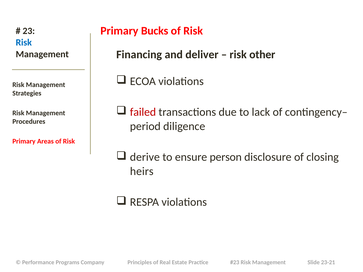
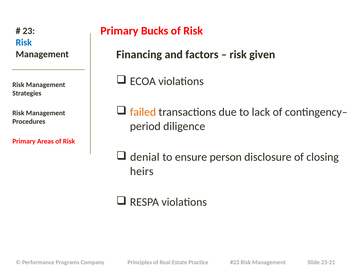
deliver: deliver -> factors (202, 55)
other: other -> given (262, 55)
failed colour: red -> orange (143, 112)
derive: derive -> denial (145, 157)
